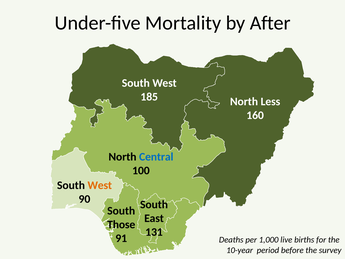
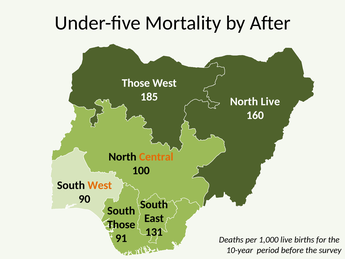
South: South -> Those (136, 83)
North Less: Less -> Live (270, 101)
Central colour: blue -> orange (156, 157)
